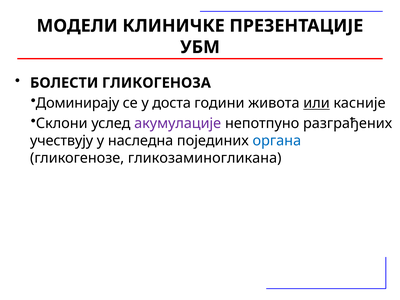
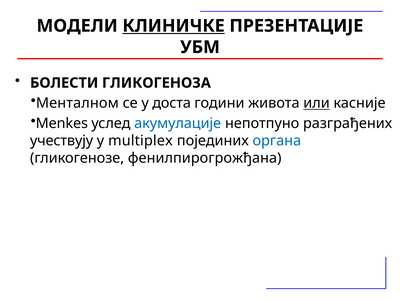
КЛИНИЧКЕ underline: none -> present (174, 26)
Доминирају: Доминирају -> Менталном (77, 103)
Склони: Склони -> Menkes (62, 123)
акумулације colour: purple -> blue (178, 123)
наследна: наследна -> multiplex (140, 141)
гликозаминогликана: гликозаминогликана -> фенилпирогрожђана (205, 158)
